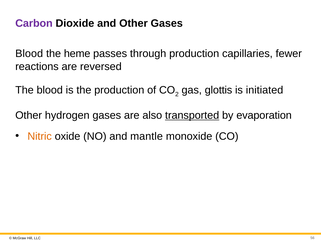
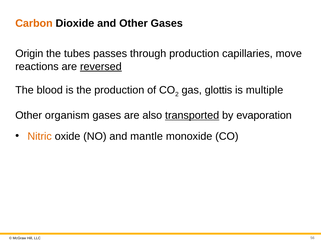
Carbon colour: purple -> orange (34, 23)
Blood: Blood -> Origin (29, 54)
heme: heme -> tubes (77, 54)
fewer: fewer -> move (289, 54)
reversed underline: none -> present (101, 66)
initiated: initiated -> multiple (265, 90)
hydrogen: hydrogen -> organism (67, 115)
